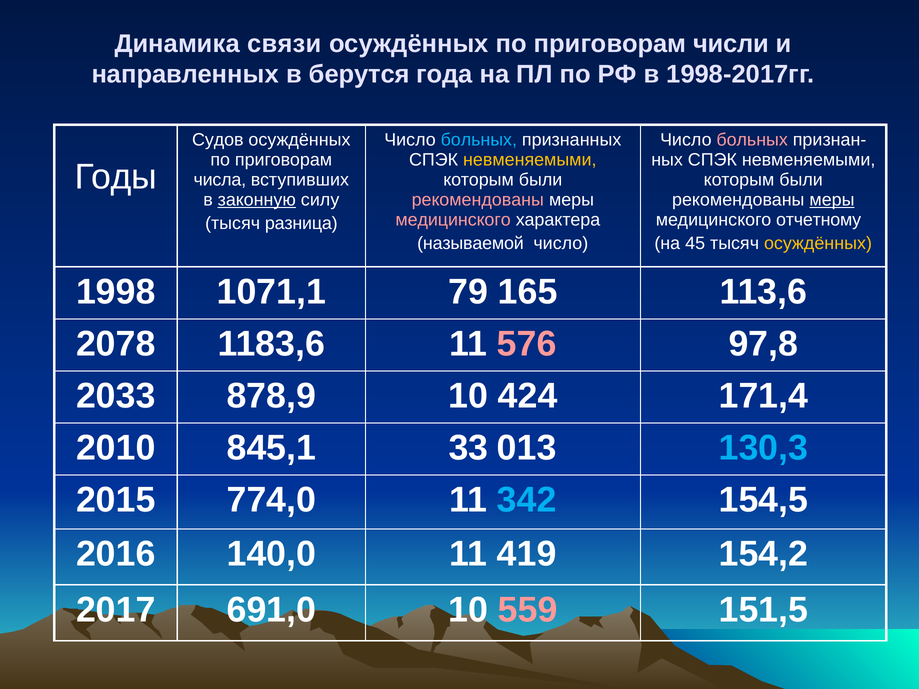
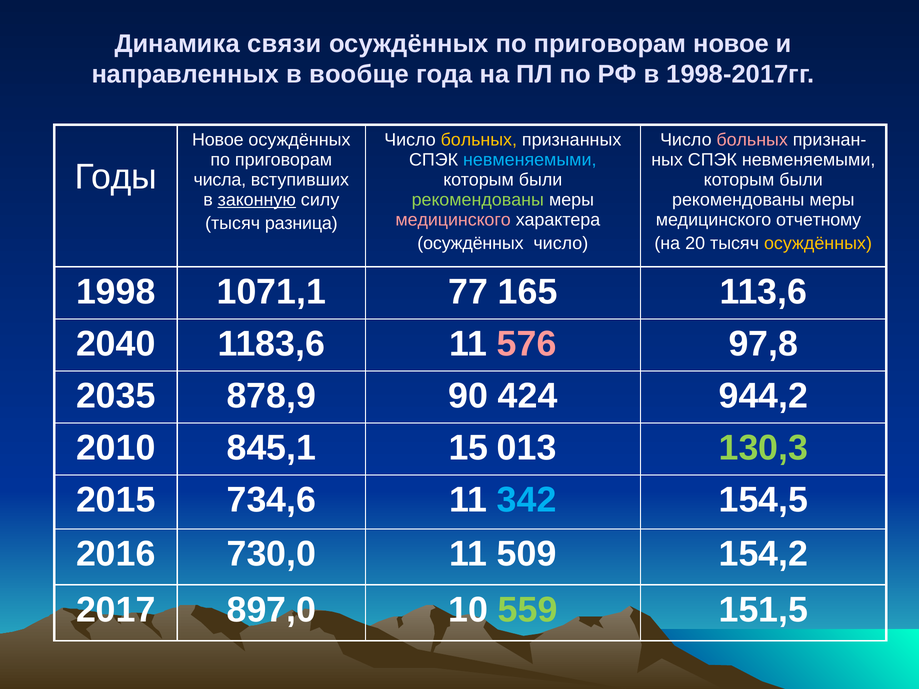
приговорам числи: числи -> новое (731, 44)
берутся: берутся -> вообще (359, 75)
Судов: Судов -> Новое (218, 140)
больных colour: light blue -> yellow (479, 140)
невменяемыми colour: yellow -> light blue (530, 160)
рекомендованы colour: pink -> light green (478, 200)
меры underline: present -> none (832, 200)
называемой: называемой -> осуждённых (470, 244)
45: 45 -> 20 (695, 244)
79: 79 -> 77 (468, 292)
2078: 2078 -> 2040 (116, 344)
2033: 2033 -> 2035 (116, 396)
878,9 10: 10 -> 90 (468, 396)
171,4: 171,4 -> 944,2 (763, 396)
33: 33 -> 15 (468, 448)
130,3 colour: light blue -> light green (763, 448)
774,0: 774,0 -> 734,6 (271, 500)
140,0: 140,0 -> 730,0 (271, 554)
419: 419 -> 509 (527, 554)
691,0: 691,0 -> 897,0 (271, 610)
559 colour: pink -> light green (528, 610)
